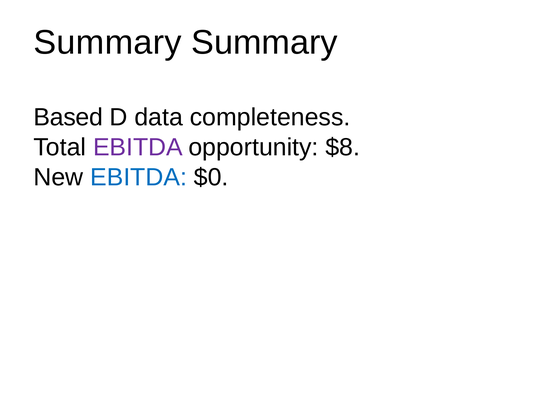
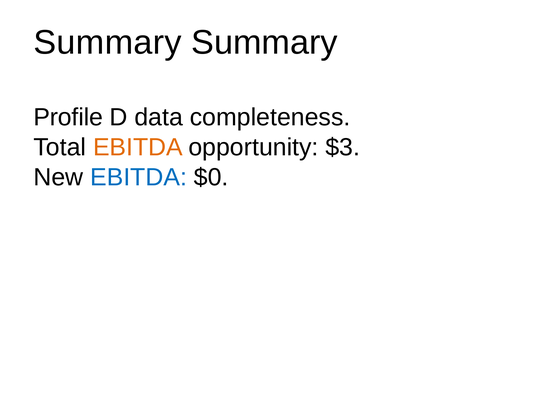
Based: Based -> Profile (68, 117)
EBITDA colour: purple -> orange (138, 147)
$8: $8 -> $3 (343, 147)
